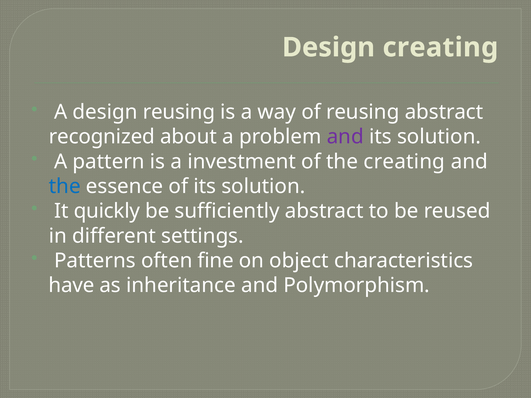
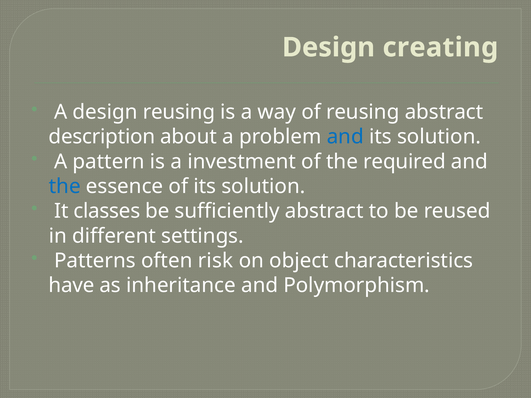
recognized: recognized -> description (102, 137)
and colour: purple -> blue (345, 137)
the creating: creating -> required (405, 162)
quickly: quickly -> classes (107, 211)
fine: fine -> risk (216, 261)
